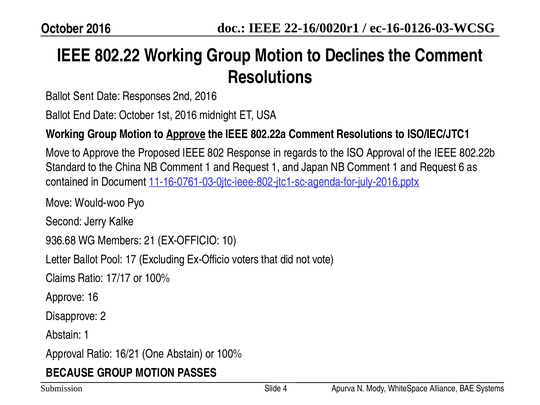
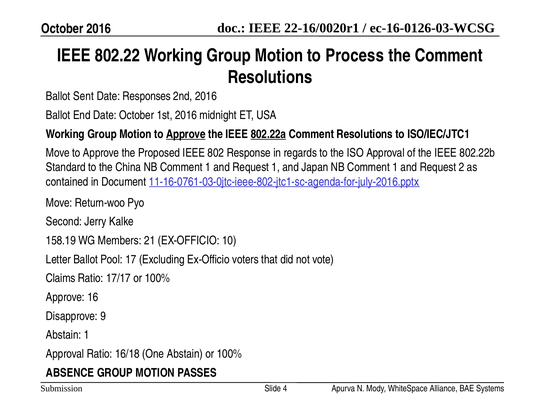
Declines: Declines -> Process (355, 56)
802.22a underline: none -> present (268, 134)
6: 6 -> 2 (462, 167)
Would-woo: Would-woo -> Return-woo (100, 203)
936.68: 936.68 -> 158.19 (61, 241)
2: 2 -> 9 (103, 316)
16/21: 16/21 -> 16/18 (127, 354)
BECAUSE: BECAUSE -> ABSENCE (70, 373)
